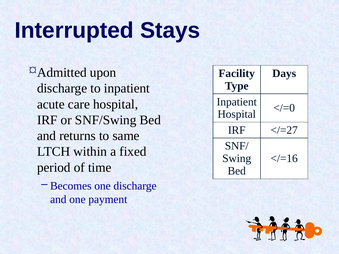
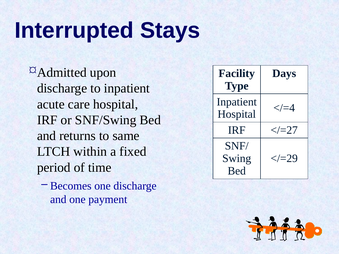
</=0: </=0 -> </=4 (284, 108)
</=16: </=16 -> </=29 (284, 159)
